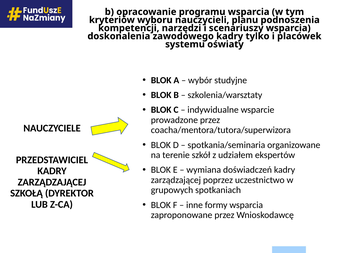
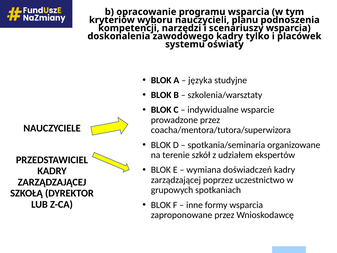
wybór: wybór -> języka (200, 80)
